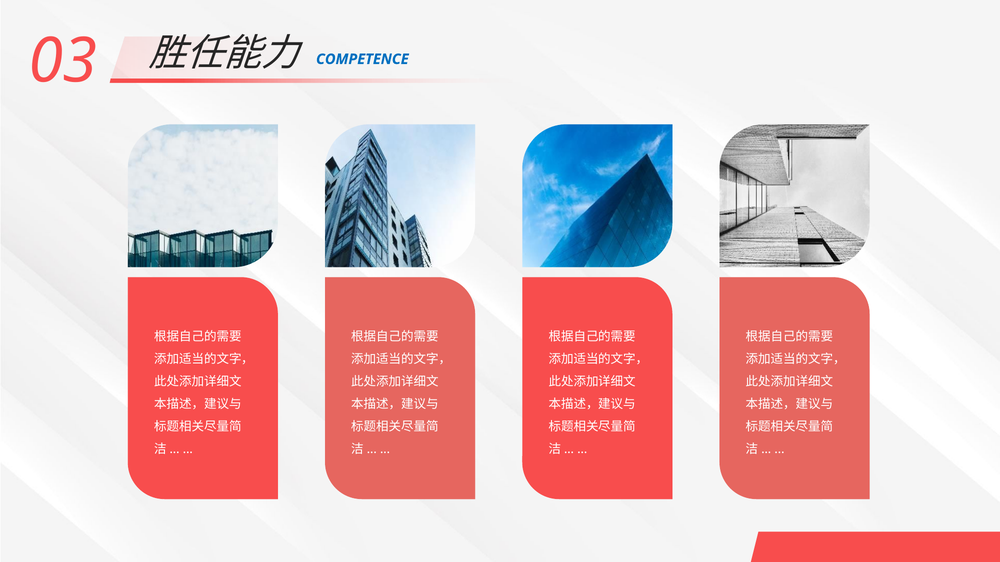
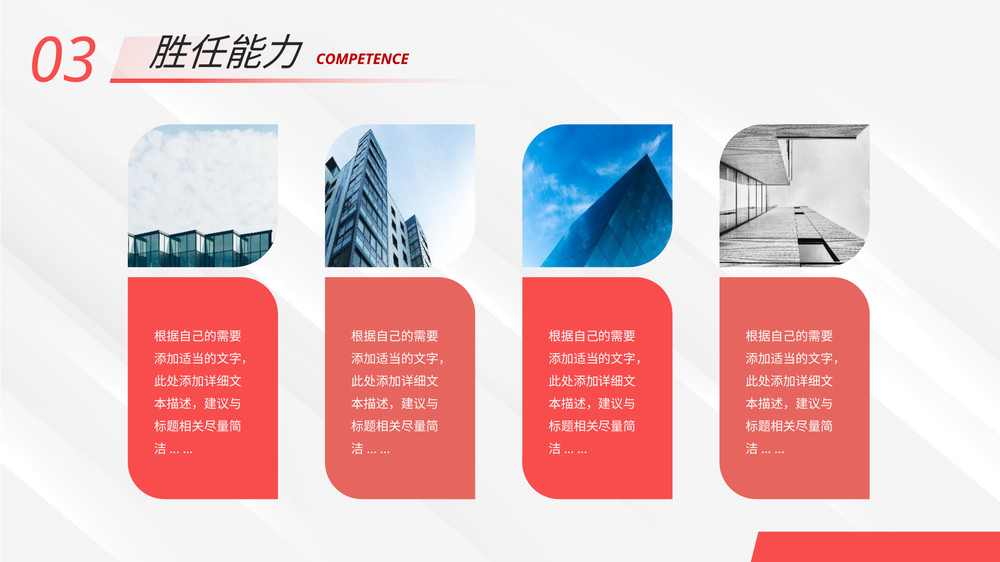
COMPETENCE colour: blue -> red (362, 59)
